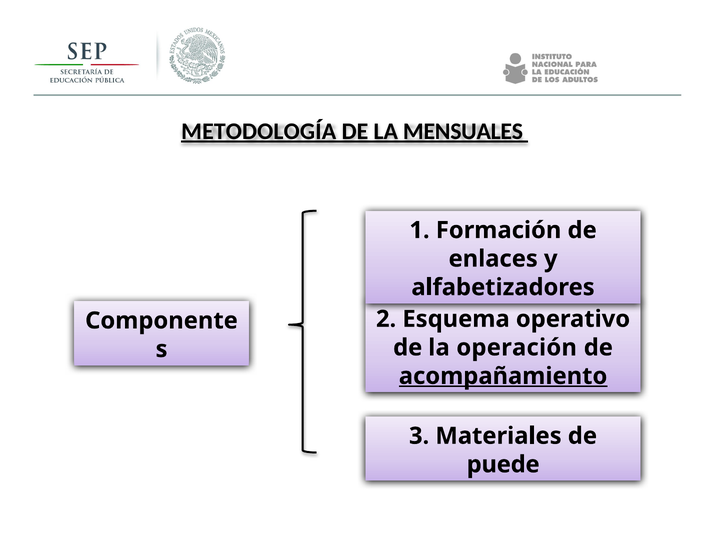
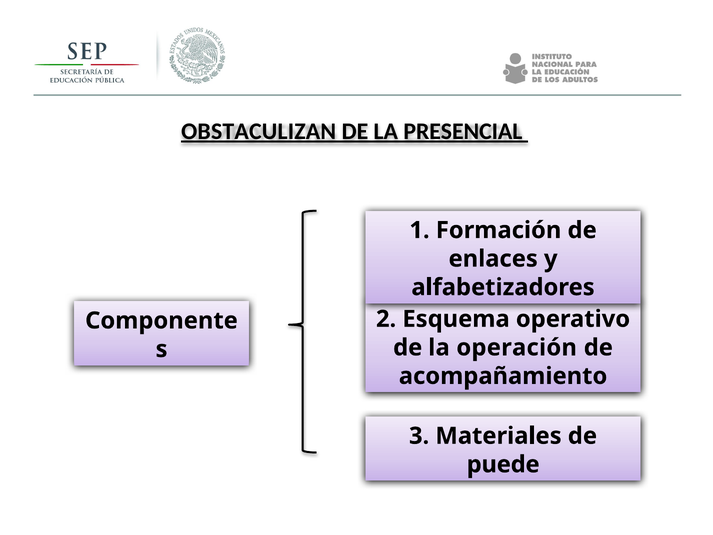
METODOLOGÍA: METODOLOGÍA -> OBSTACULIZAN (259, 131)
MENSUALES: MENSUALES -> PRESENCIAL (463, 131)
acompañamiento underline: present -> none (503, 376)
